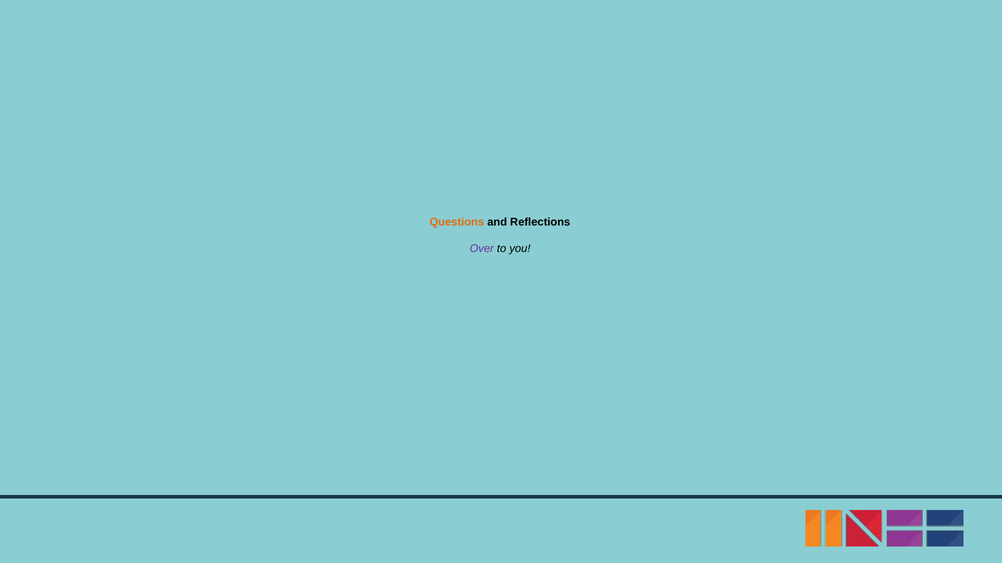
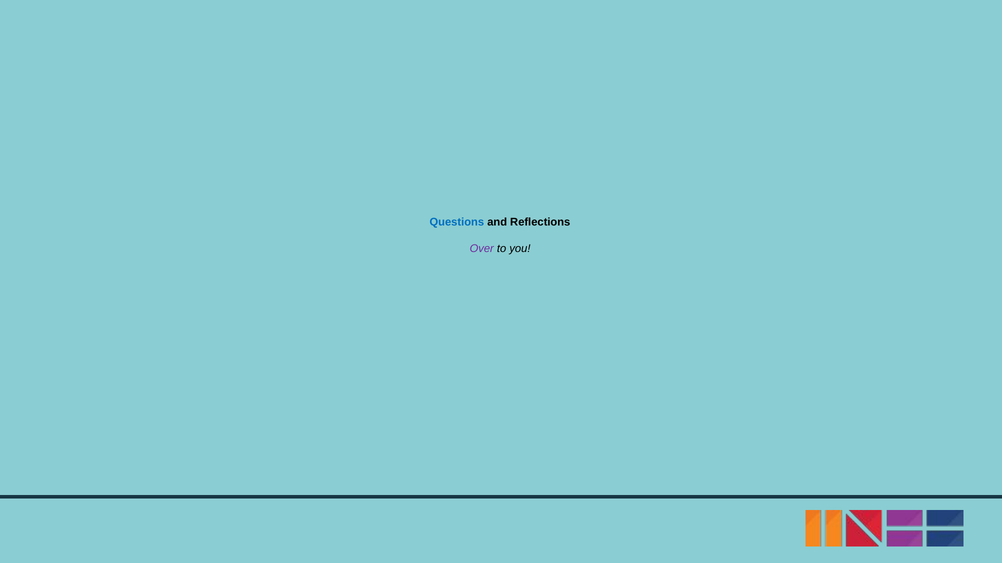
Questions colour: orange -> blue (457, 222)
